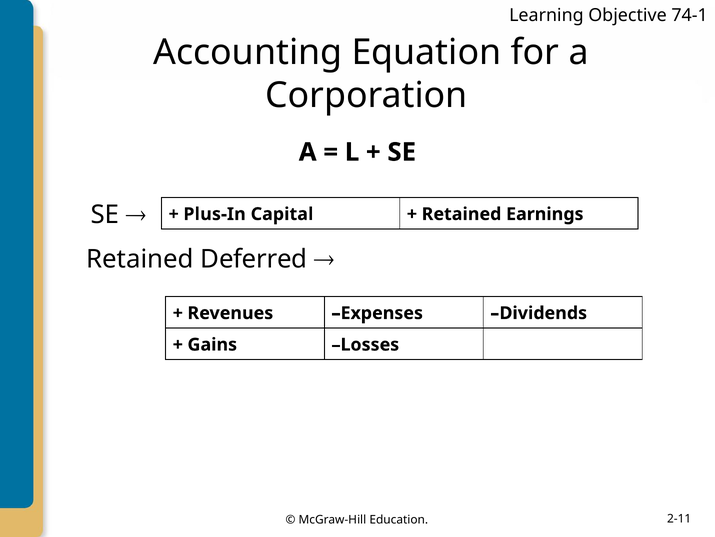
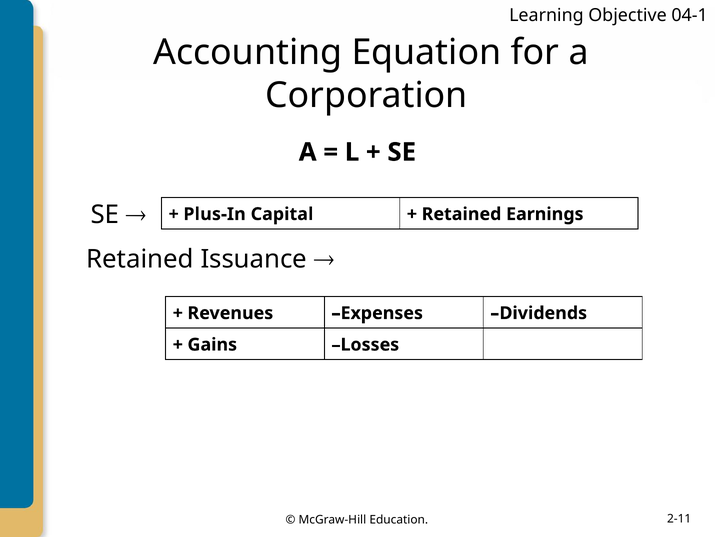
74-1: 74-1 -> 04-1 (690, 15)
Deferred: Deferred -> Issuance (254, 259)
